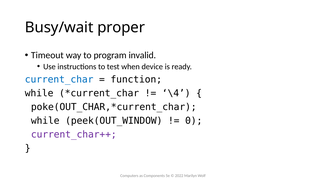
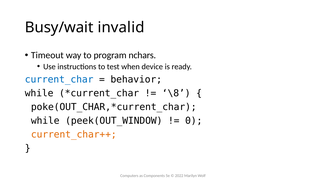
proper: proper -> invalid (121, 27)
invalid: invalid -> nchars (142, 55)
function: function -> behavior (136, 79)
\4: \4 -> \8 (176, 93)
current_char++ colour: purple -> orange (74, 134)
